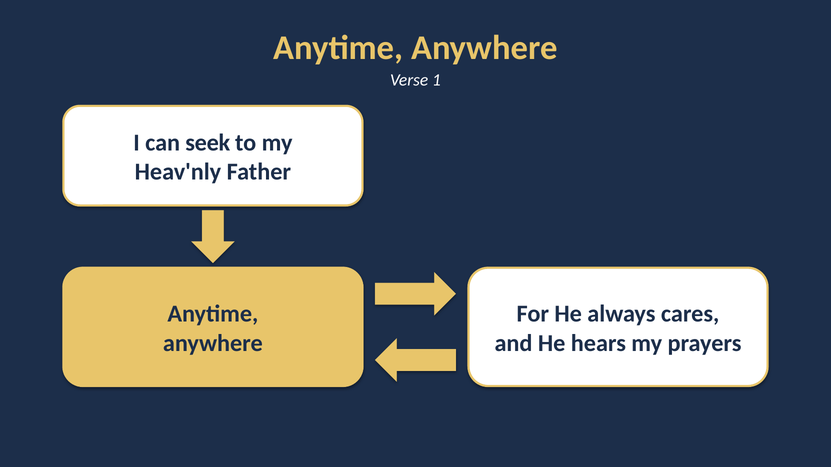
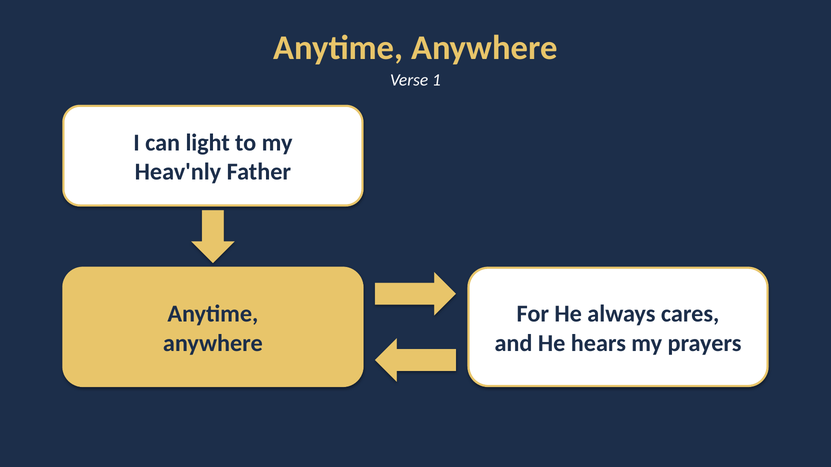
seek: seek -> light (208, 143)
